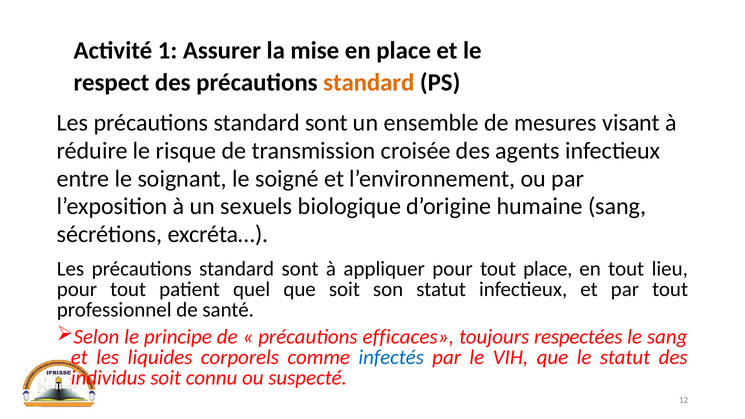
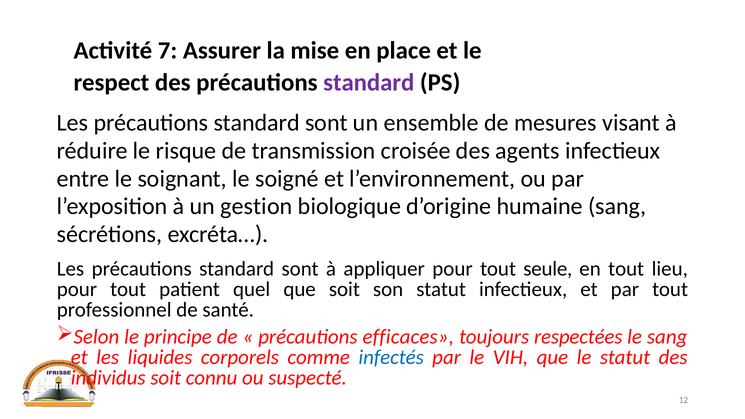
1: 1 -> 7 (168, 51)
standard colour: orange -> purple (369, 83)
sexuels: sexuels -> gestion (256, 206)
tout place: place -> seule (548, 269)
